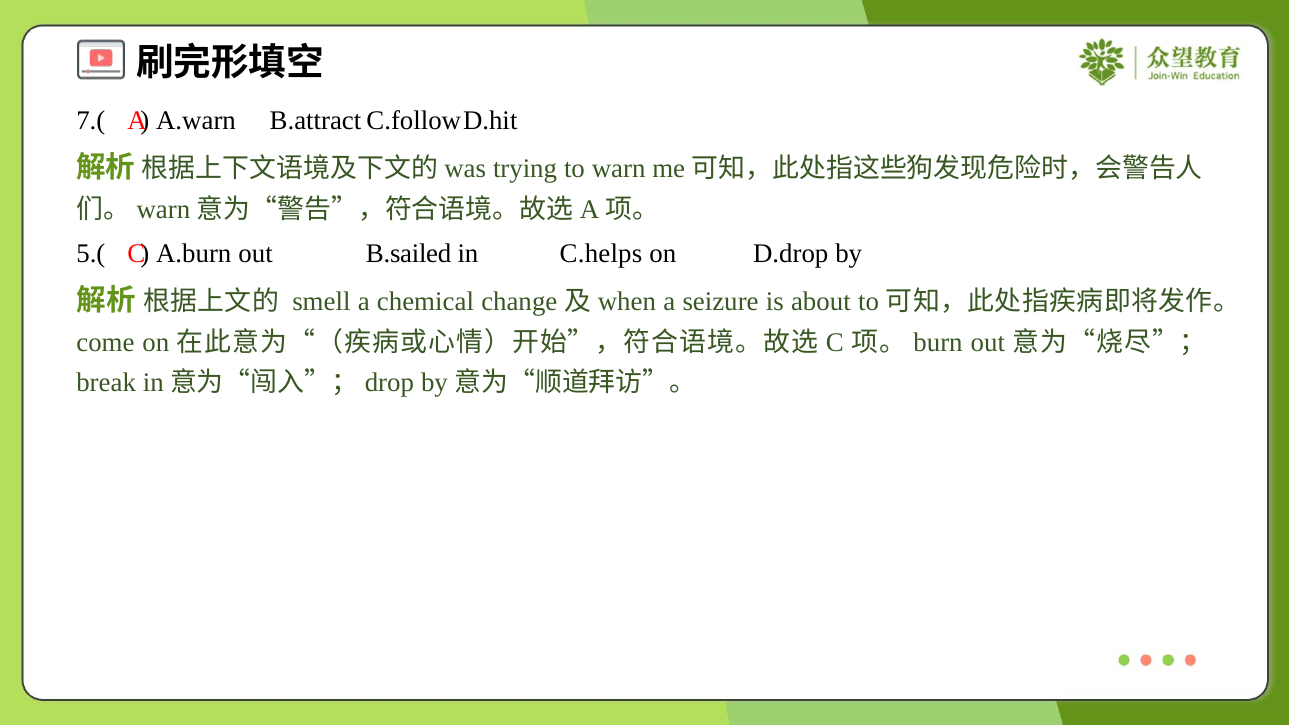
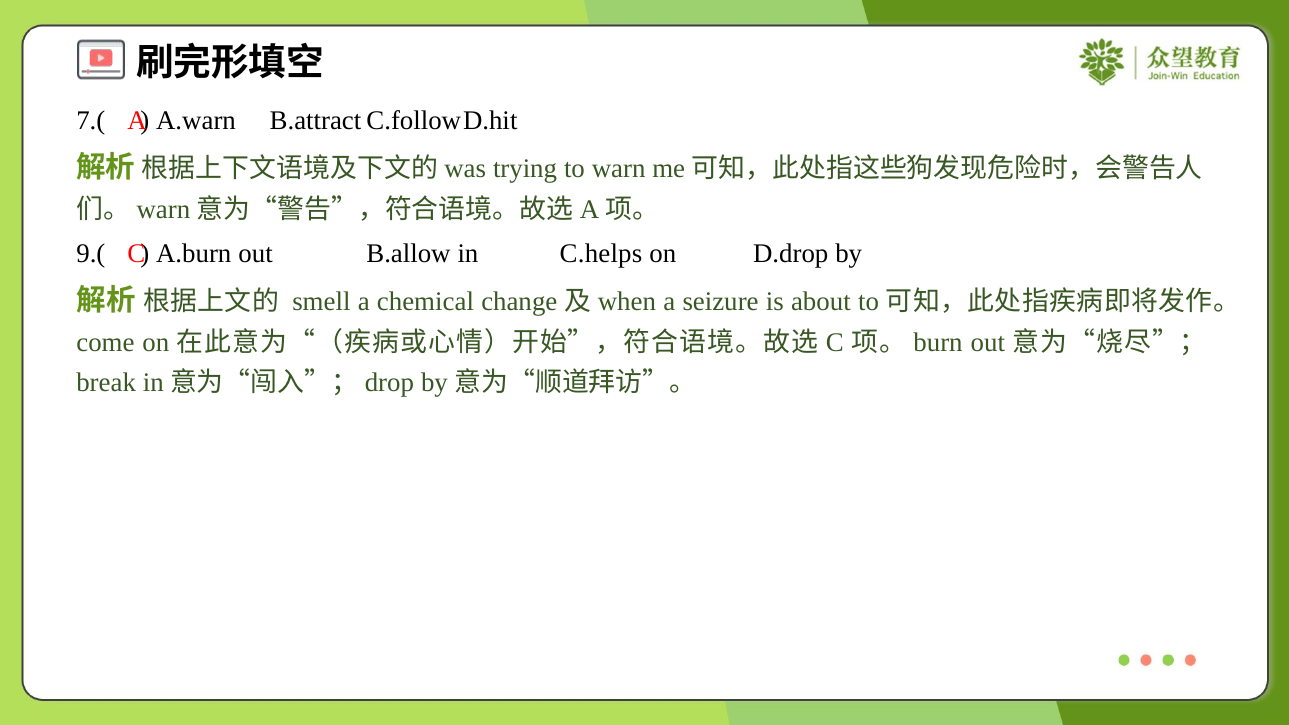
5.(: 5.( -> 9.( (91, 254)
B.sailed: B.sailed -> B.allow (409, 254)
